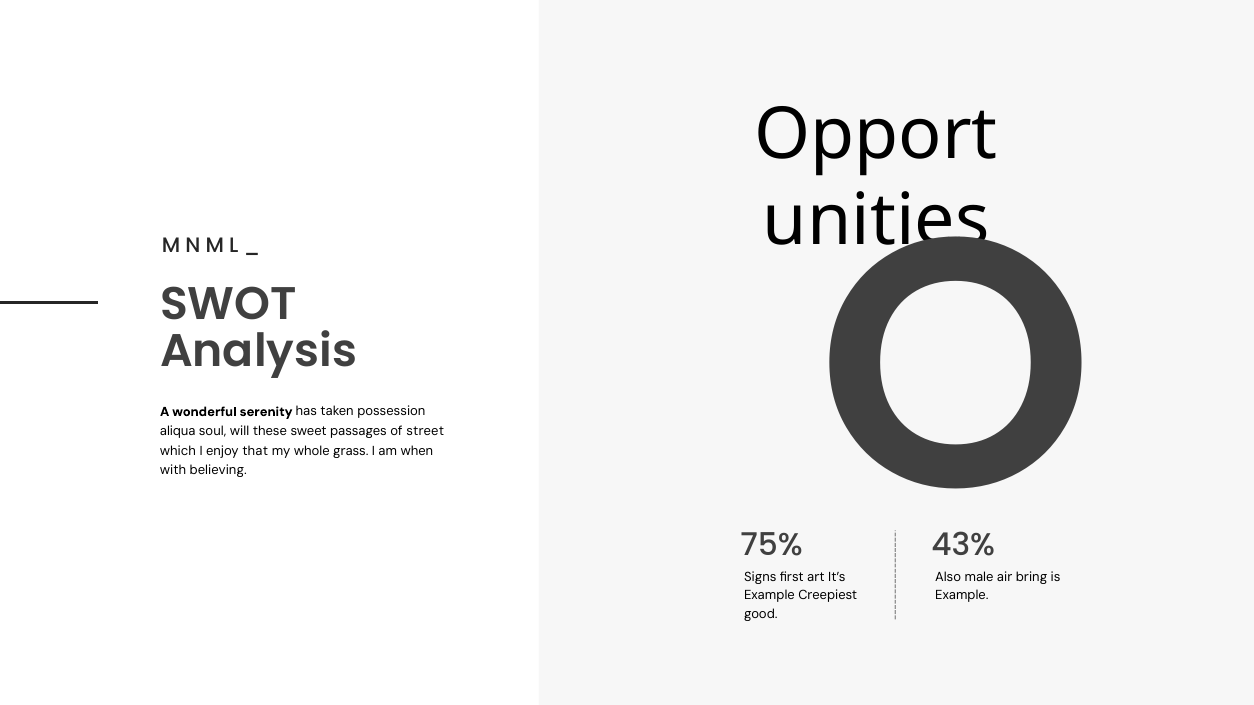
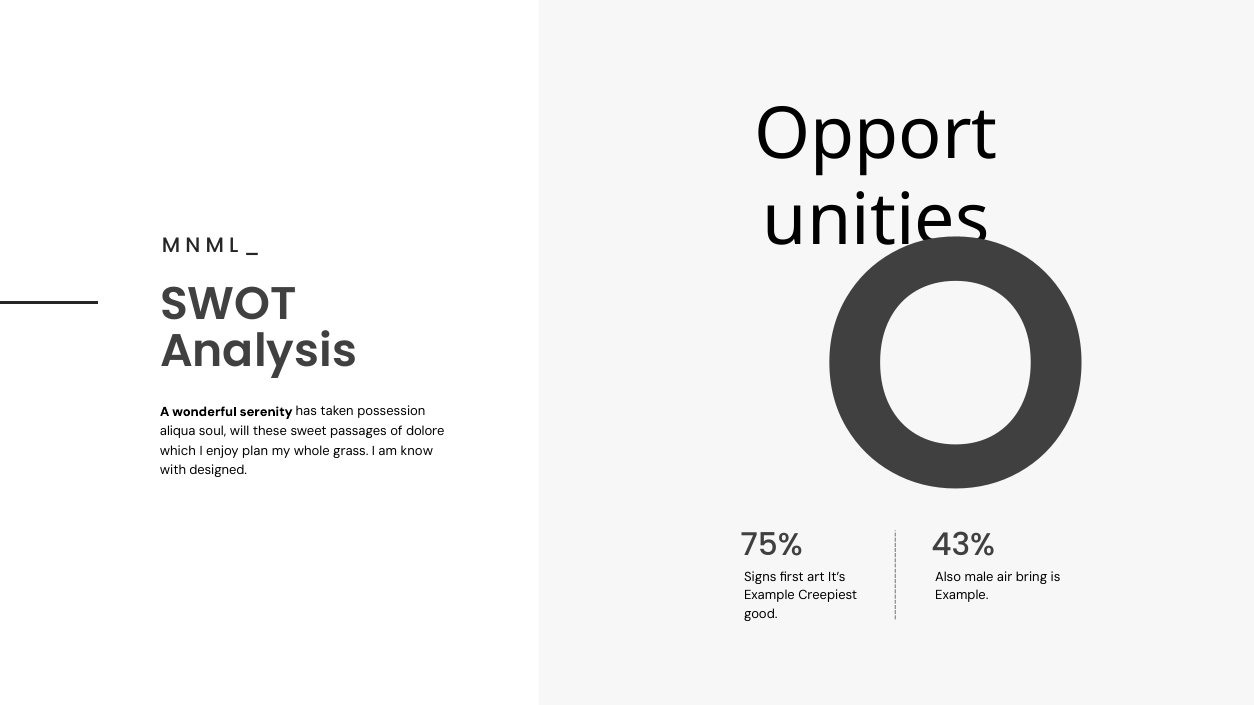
street: street -> dolore (425, 431)
that: that -> plan (255, 451)
when: when -> know (417, 451)
believing: believing -> designed (218, 471)
